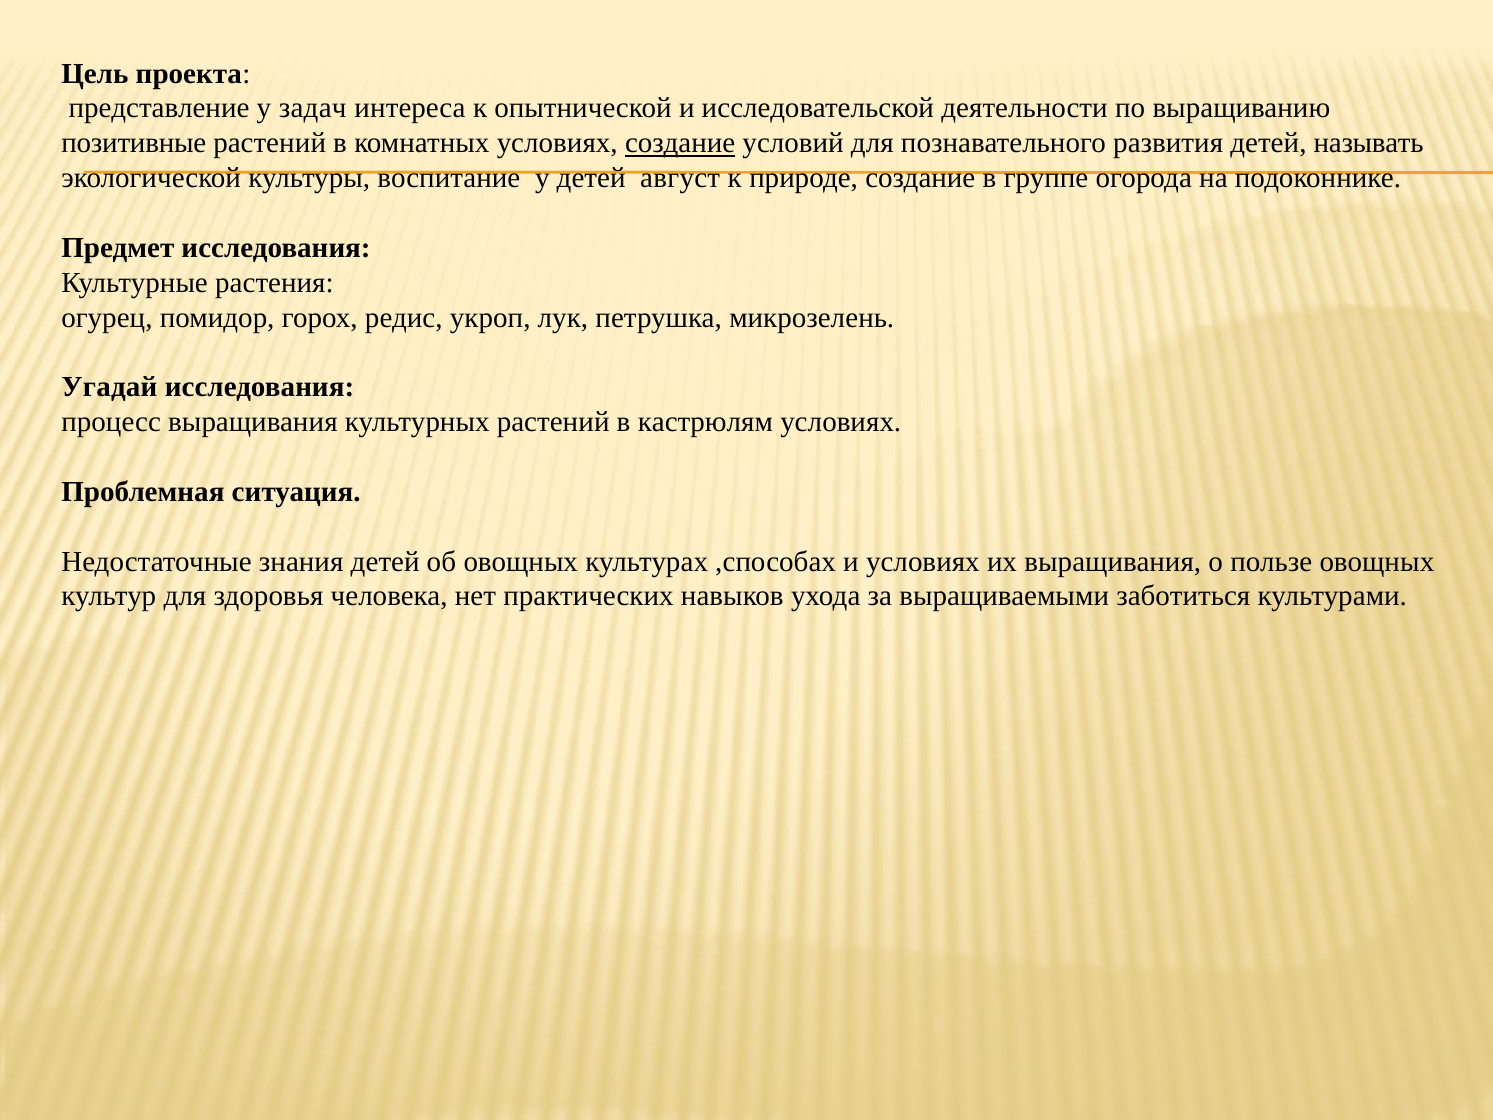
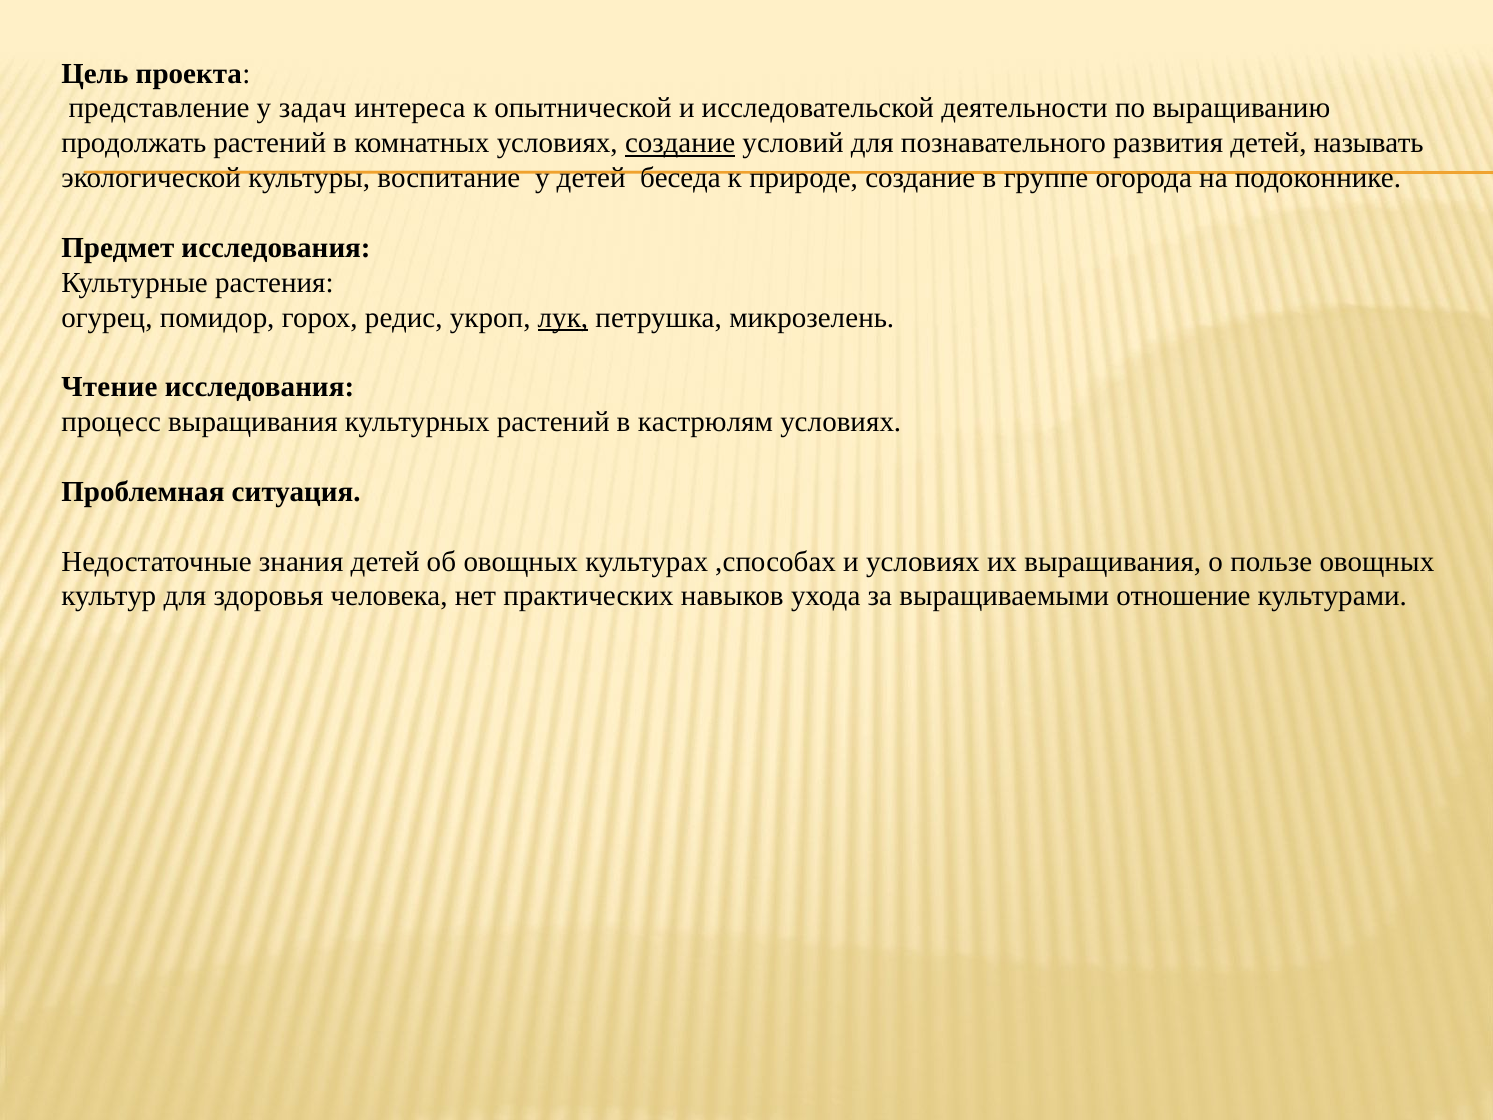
позитивные: позитивные -> продолжать (134, 143)
август: август -> беседа (680, 178)
лук underline: none -> present (563, 317)
Угадай: Угадай -> Чтение (109, 387)
заботиться: заботиться -> отношение (1183, 596)
